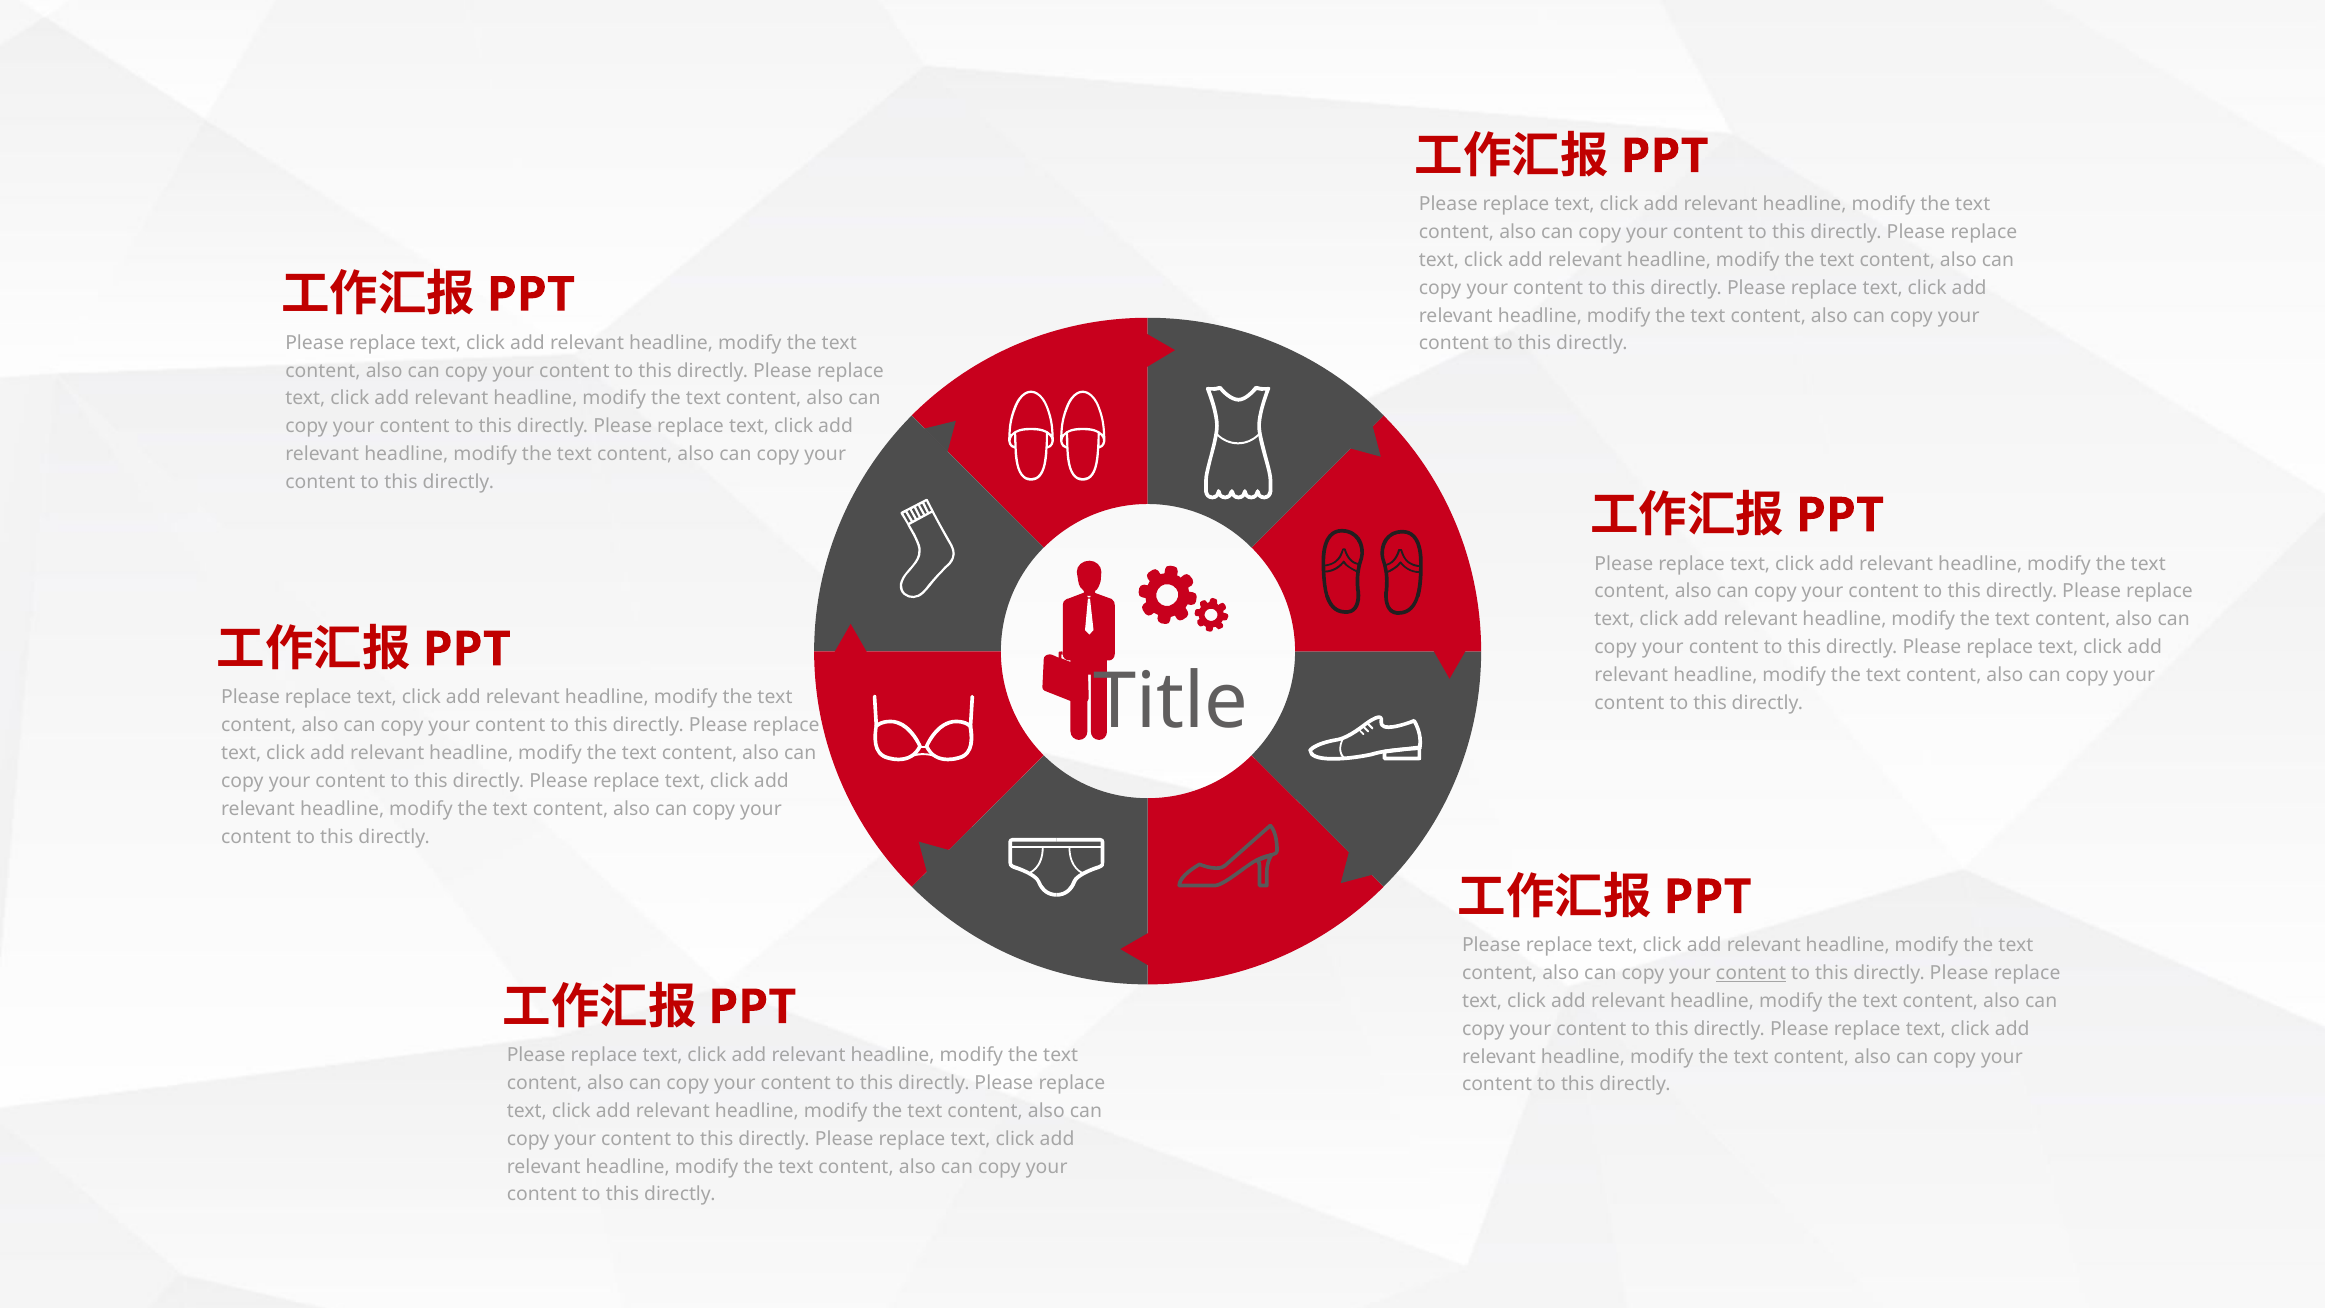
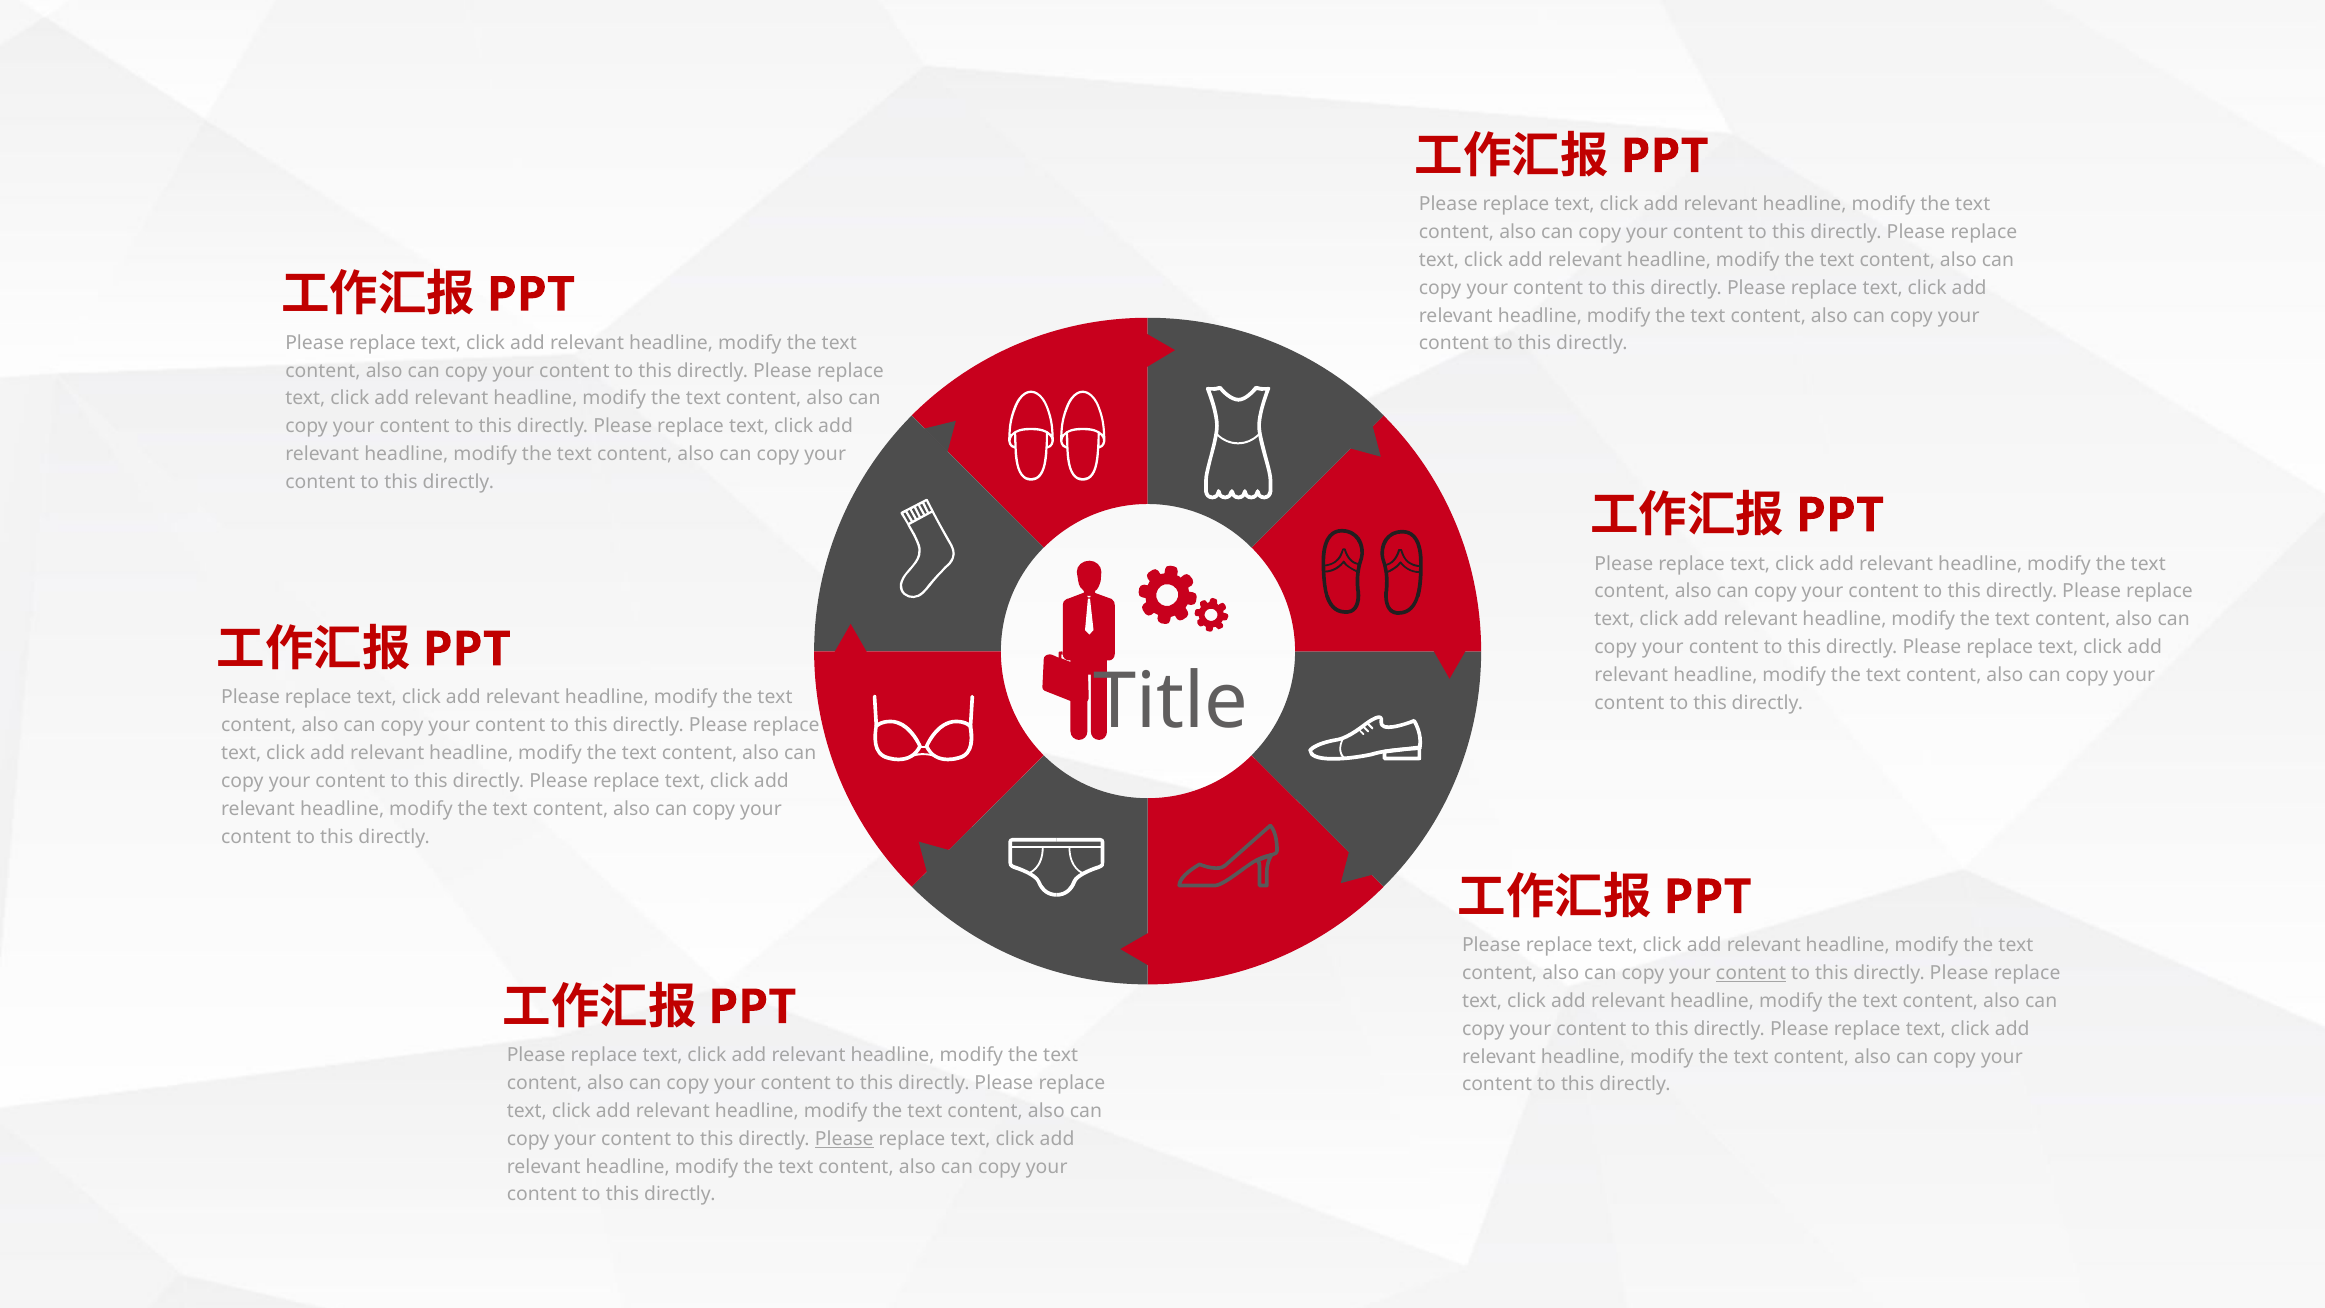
Please underline: none -> present (844, 1139)
